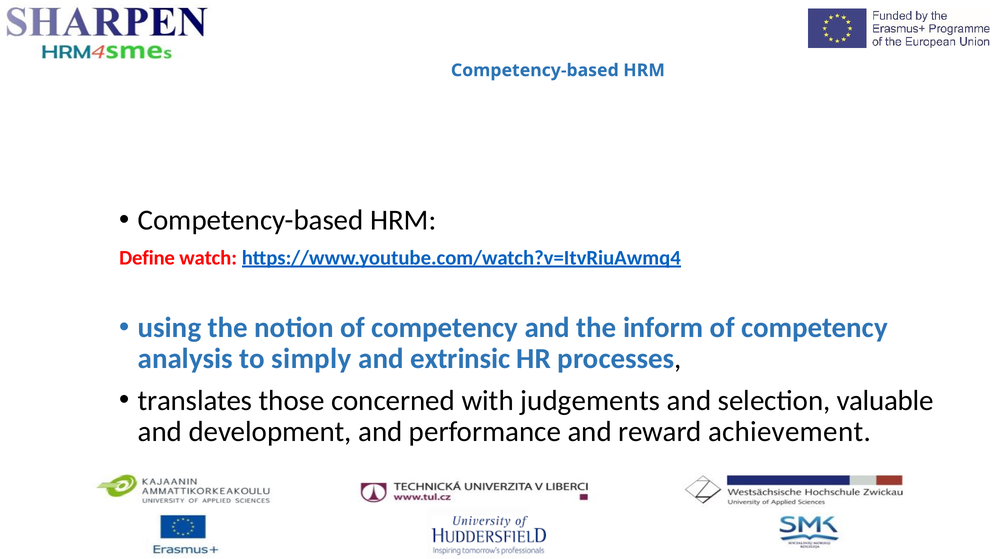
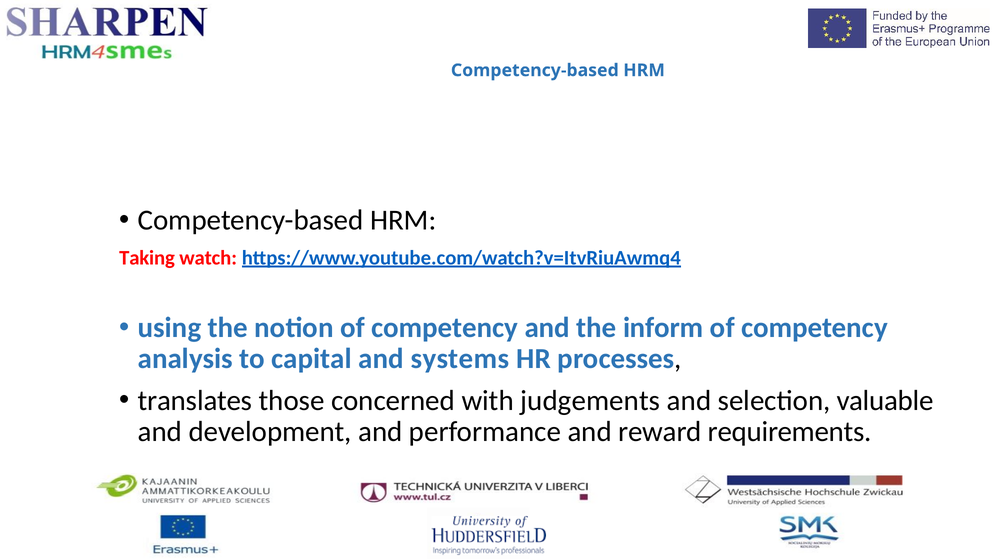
Define: Define -> Taking (147, 258)
simply: simply -> capital (311, 359)
extrinsic: extrinsic -> systems (460, 359)
achievement: achievement -> requirements (790, 432)
